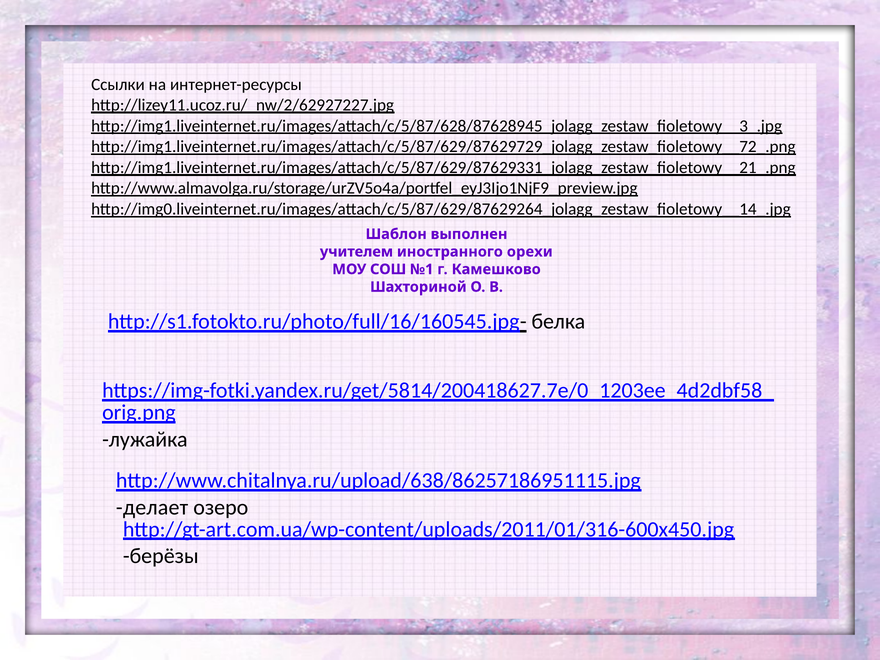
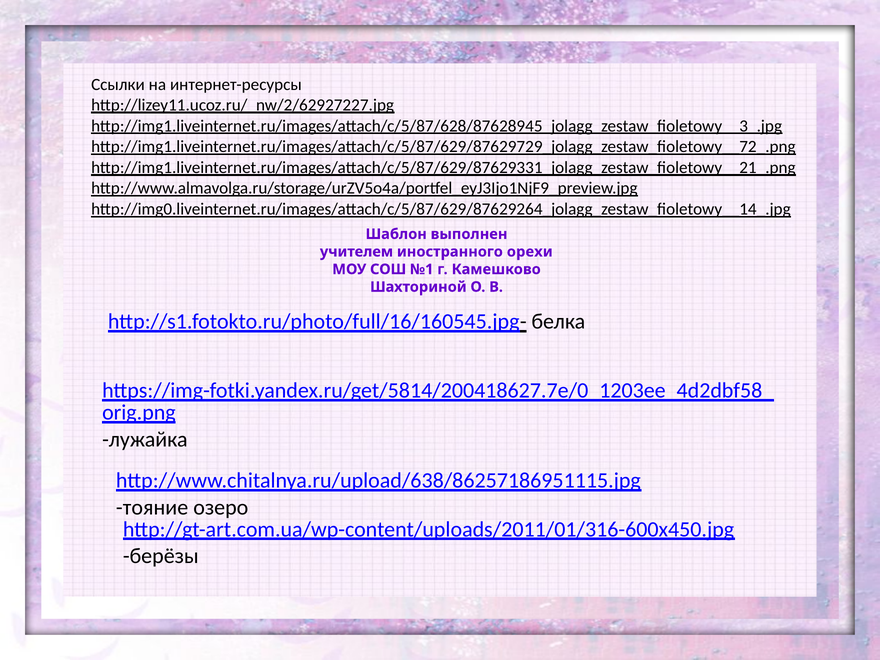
делает: делает -> тояние (152, 508)
